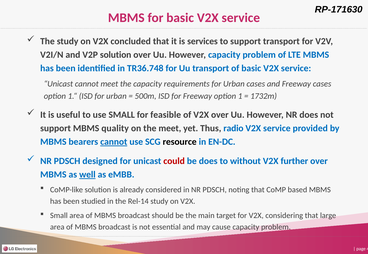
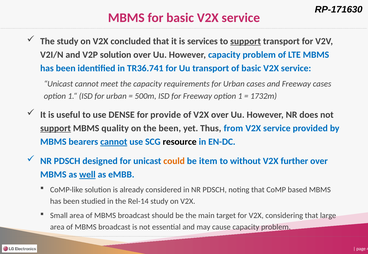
support underline: none -> present (246, 41)
TR36.748: TR36.748 -> TR36.741 (145, 69)
use SMALL: SMALL -> DENSE (122, 115)
feasible: feasible -> provide (166, 115)
support underline: none -> present (56, 129)
the meet: meet -> been (170, 129)
radio: radio -> from (233, 129)
could colour: red -> orange (174, 161)
be does: does -> item (208, 161)
